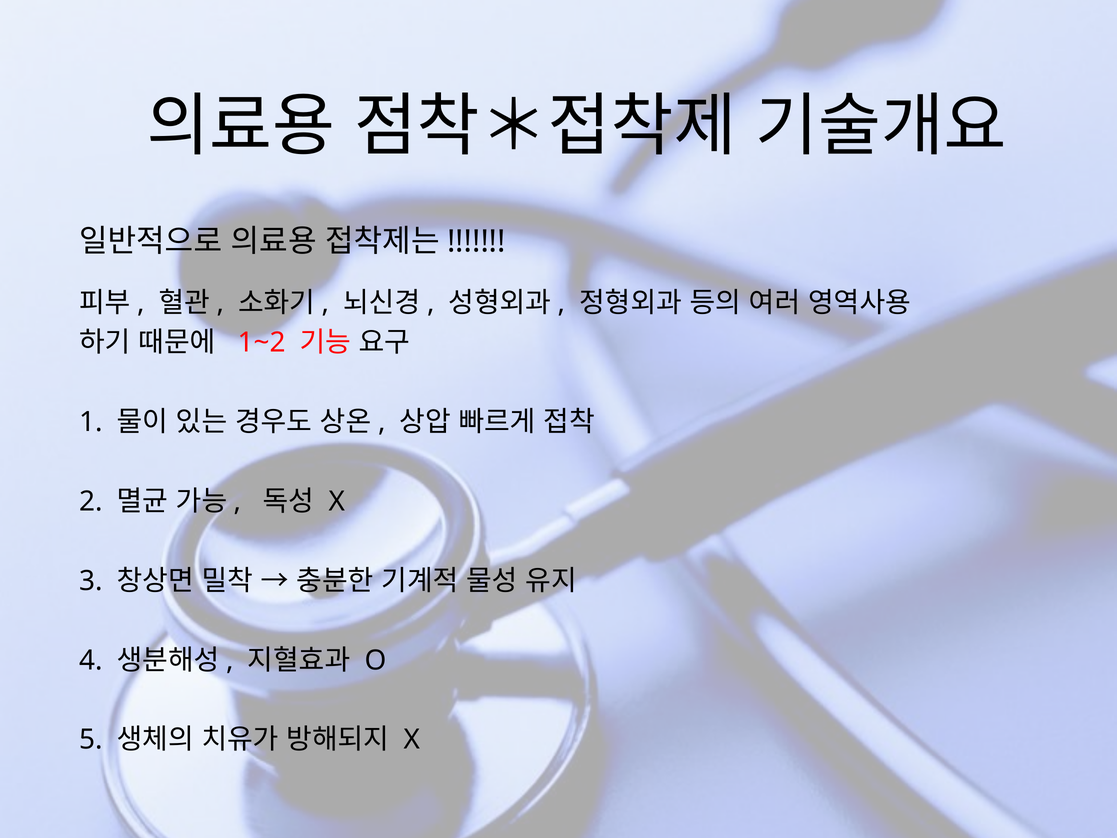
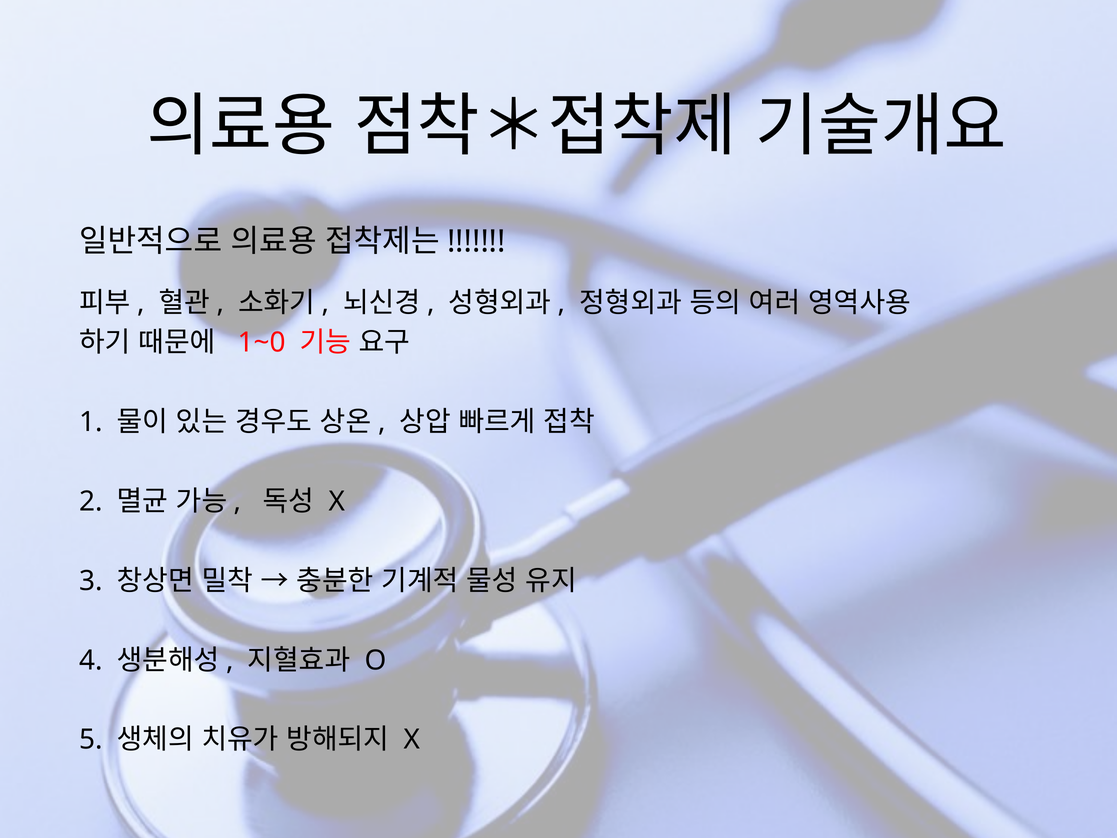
1~2: 1~2 -> 1~0 (262, 342)
